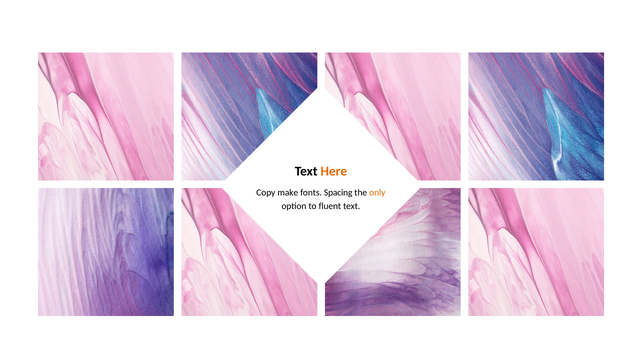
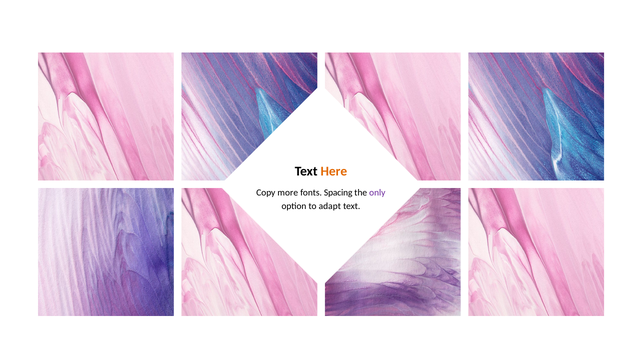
make: make -> more (288, 193)
only colour: orange -> purple (377, 193)
fluent: fluent -> adapt (330, 206)
